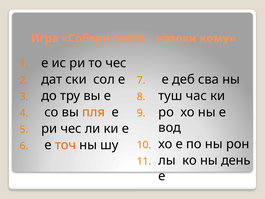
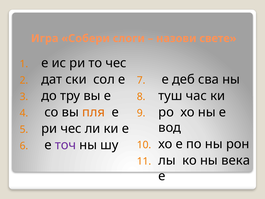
кому: кому -> свете (218, 38)
точ colour: orange -> purple (66, 145)
день: день -> века (236, 160)
